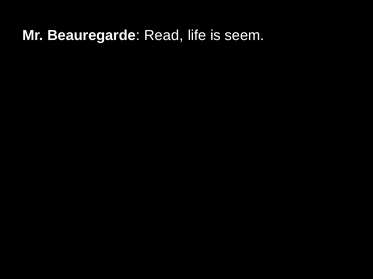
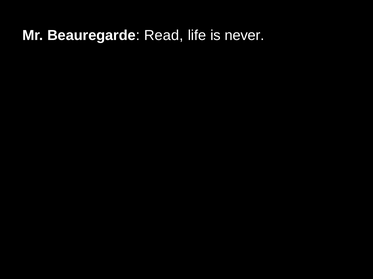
seem: seem -> never (245, 36)
